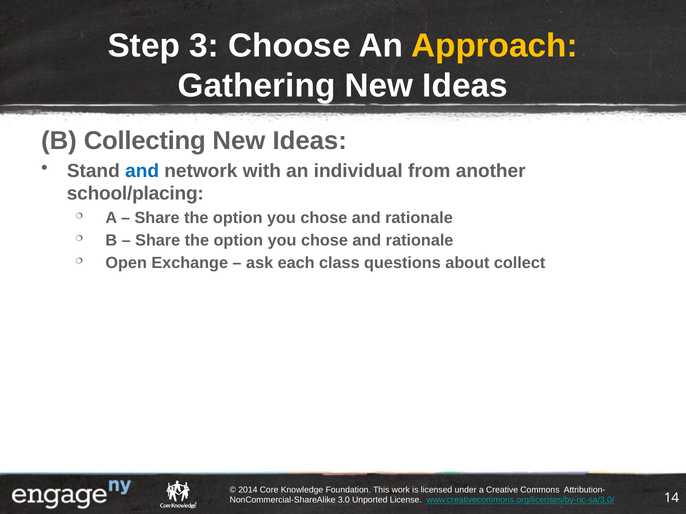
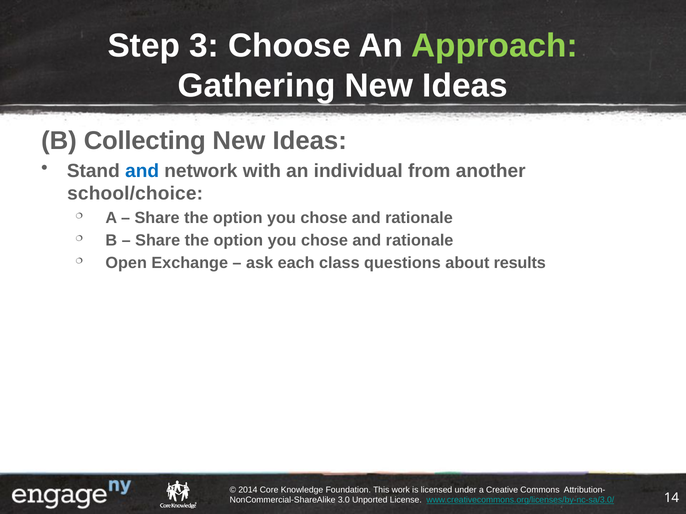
Approach colour: yellow -> light green (494, 46)
school/placing: school/placing -> school/choice (135, 194)
collect: collect -> results (520, 263)
